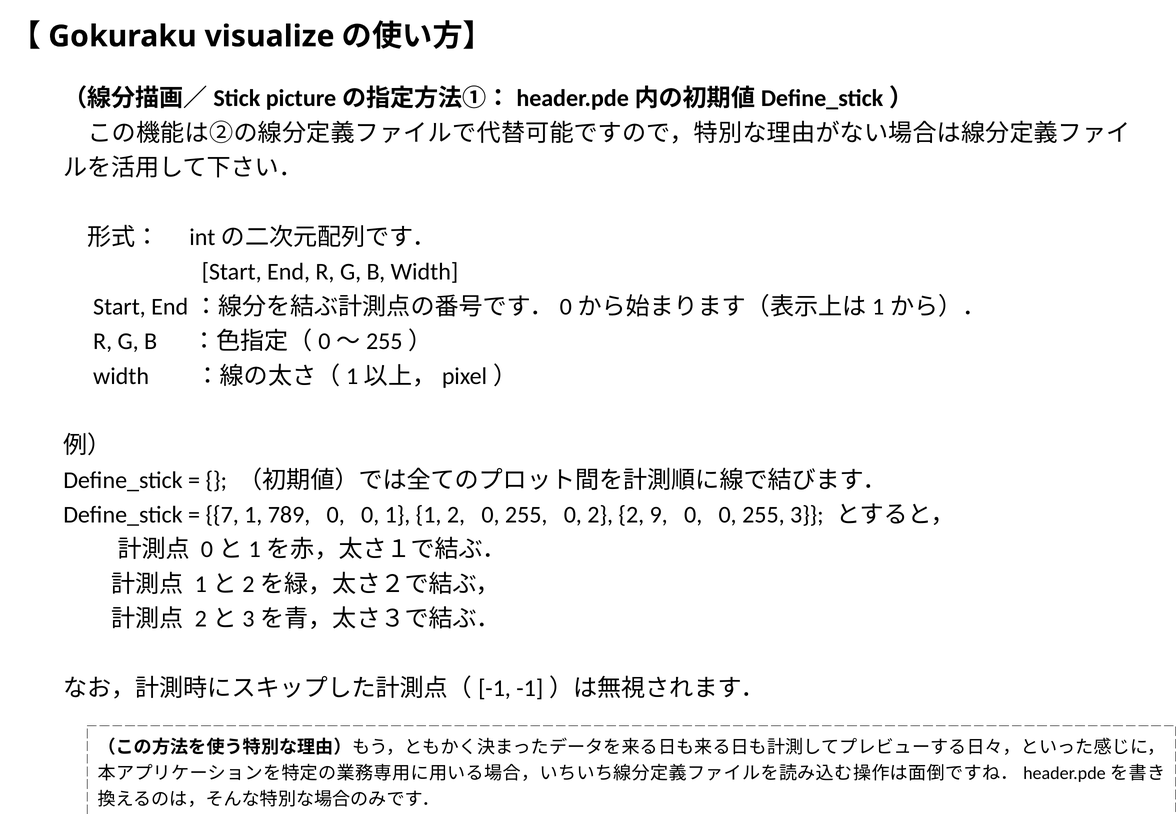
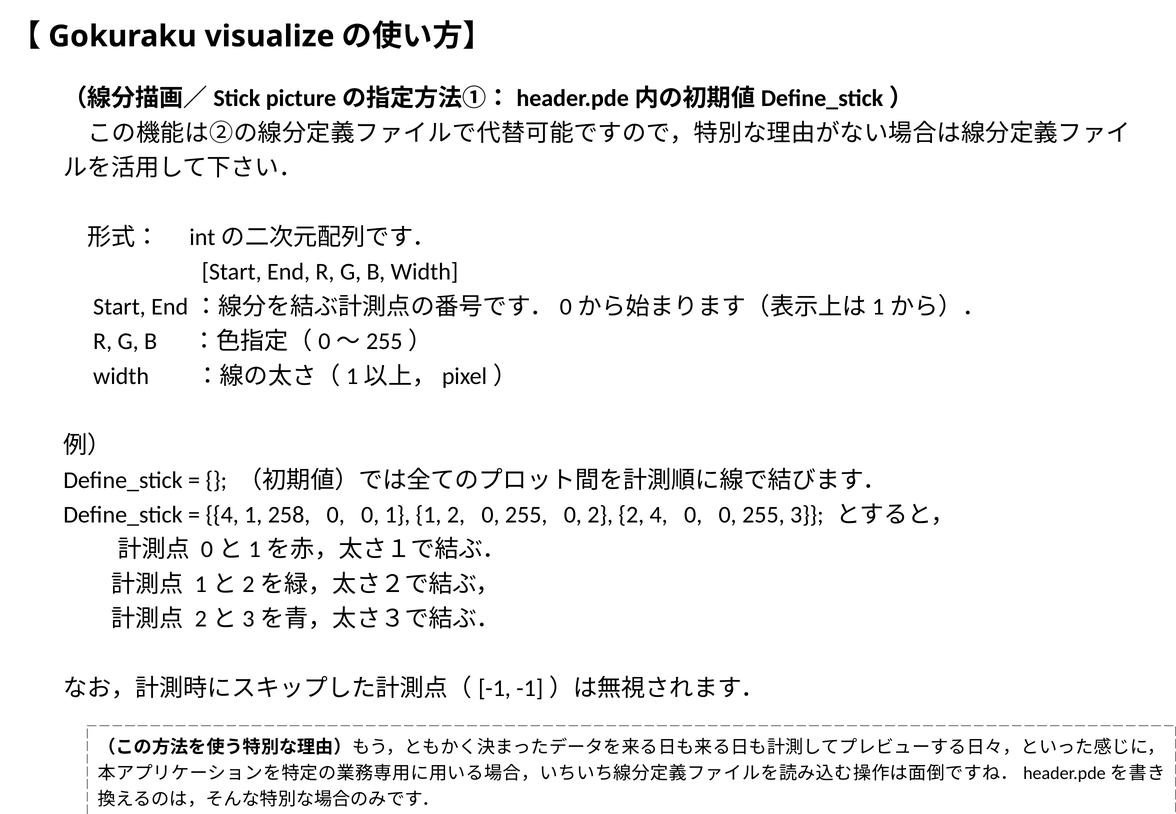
7: 7 -> 4 (222, 515)
789: 789 -> 258 (289, 515)
2 9: 9 -> 4 (659, 515)
